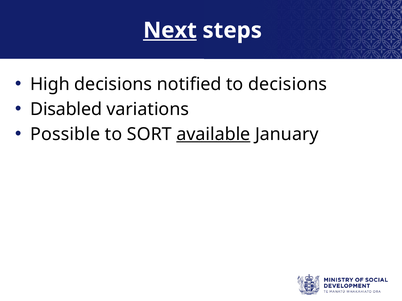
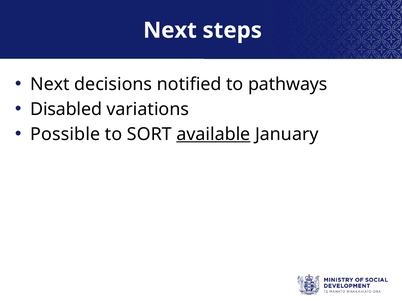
Next underline: present -> none (170, 30)
High: High -> Next (50, 84)
to decisions: decisions -> pathways (288, 84)
